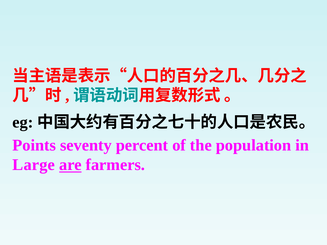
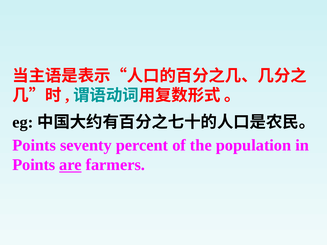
Large: Large -> Points (34, 165)
